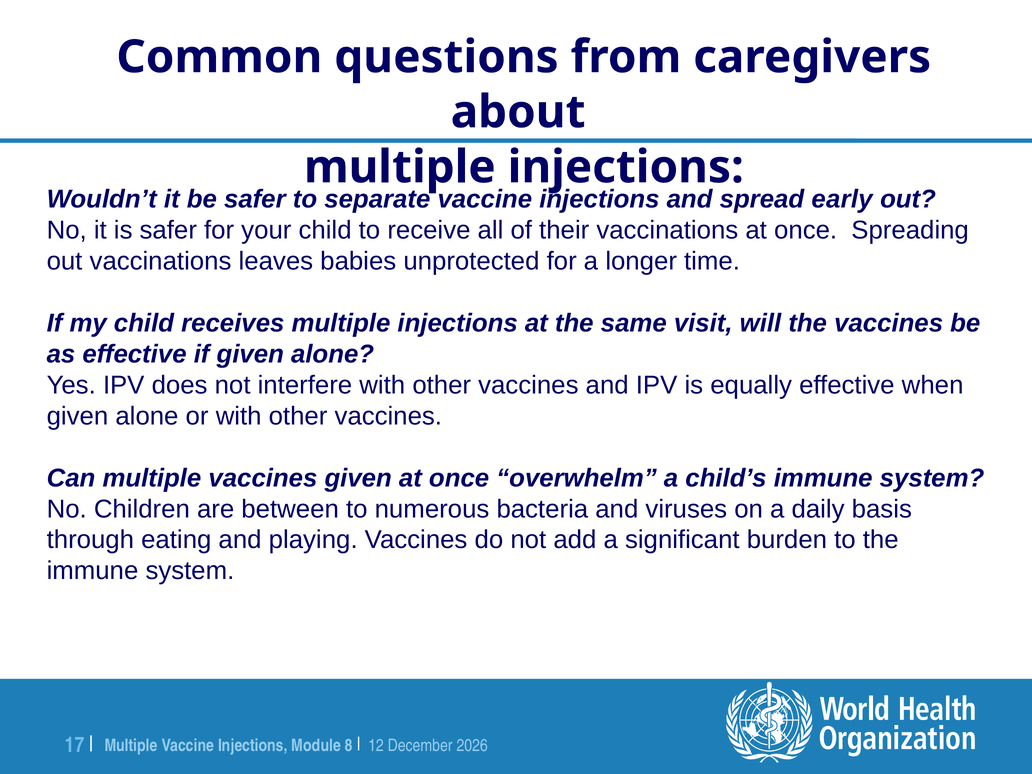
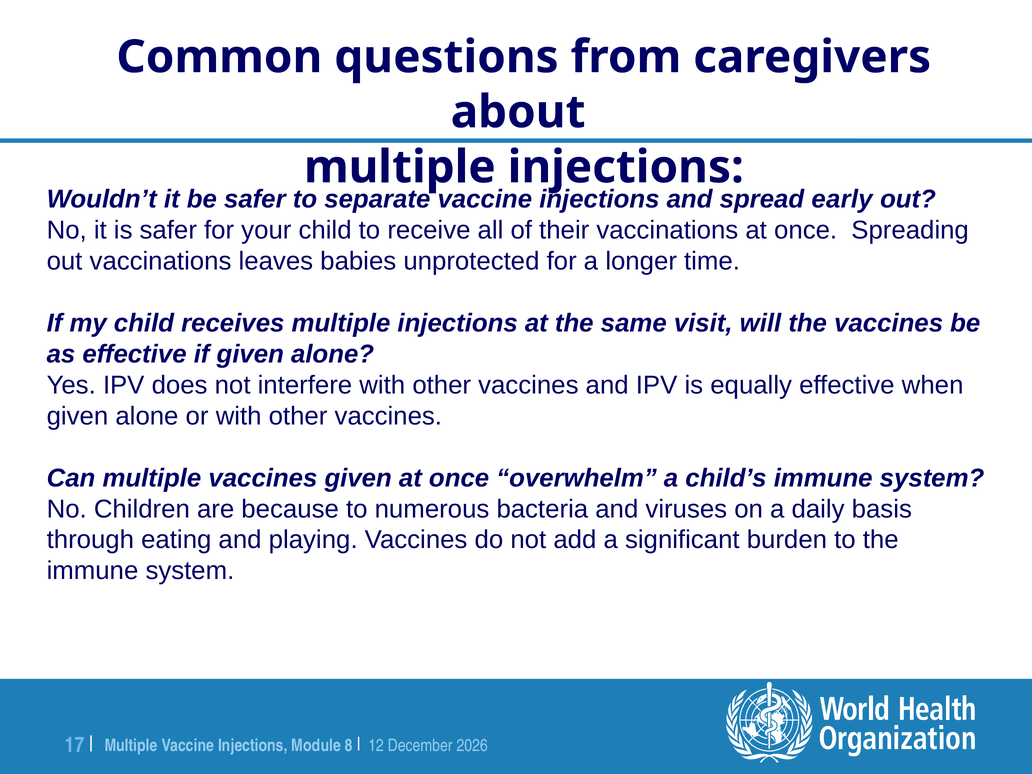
between: between -> because (290, 509)
